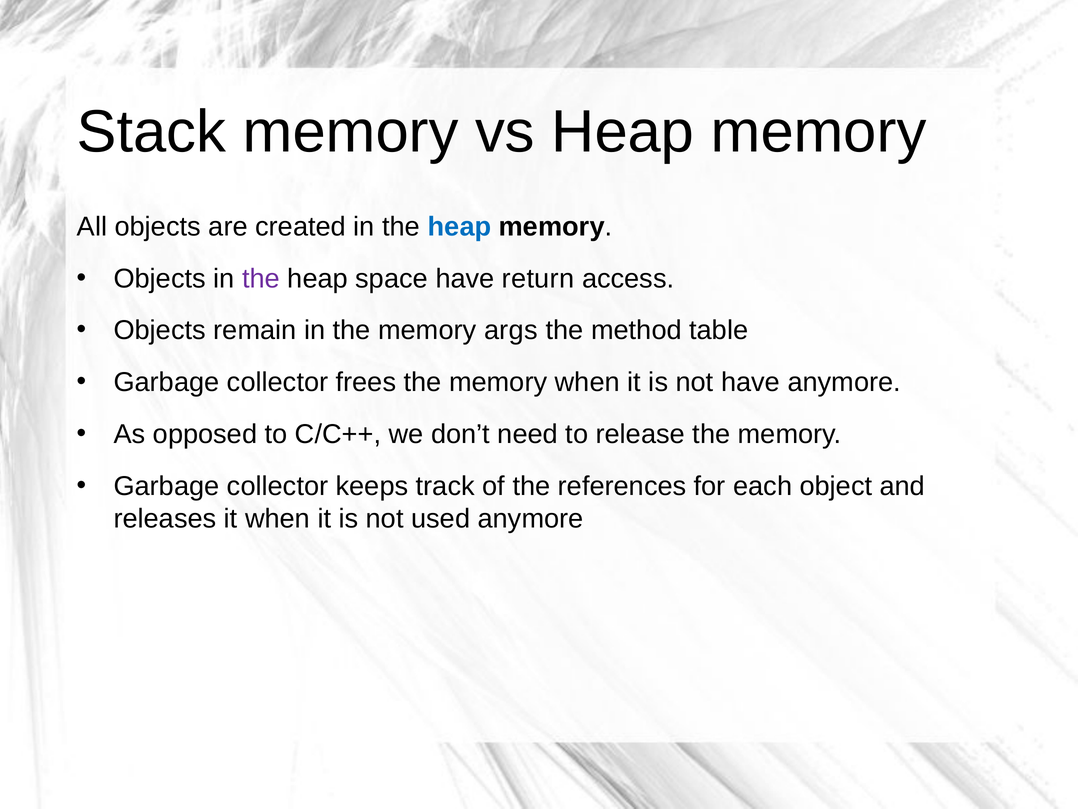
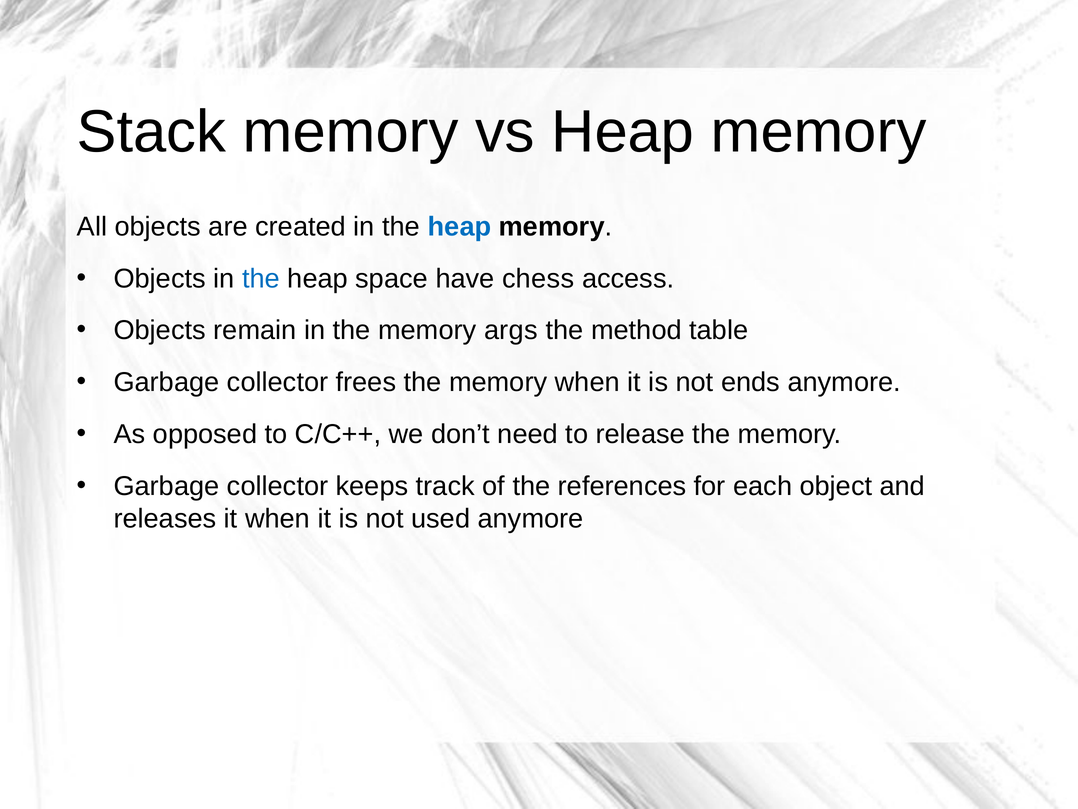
the colour: purple -> blue (261, 278)
return: return -> chess (538, 278)
not have: have -> ends (751, 382)
